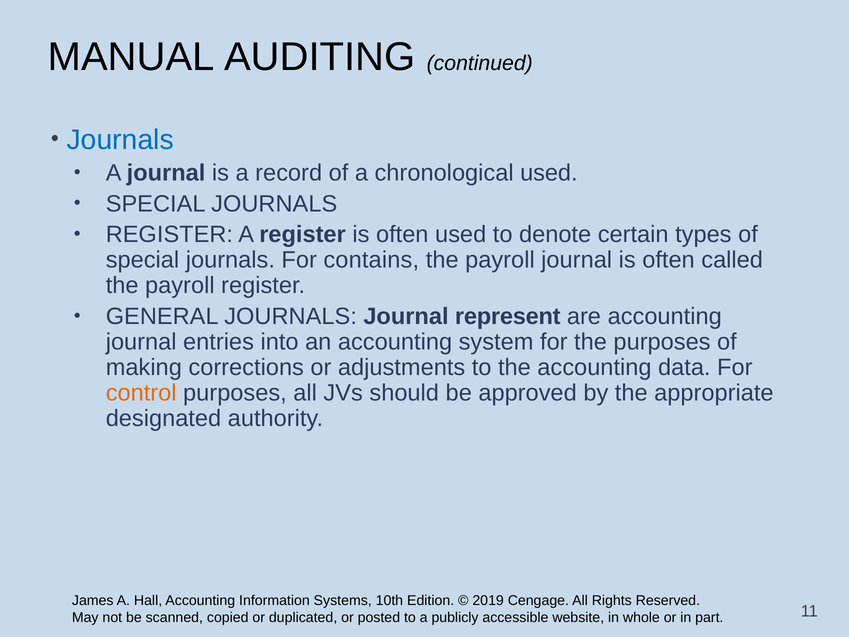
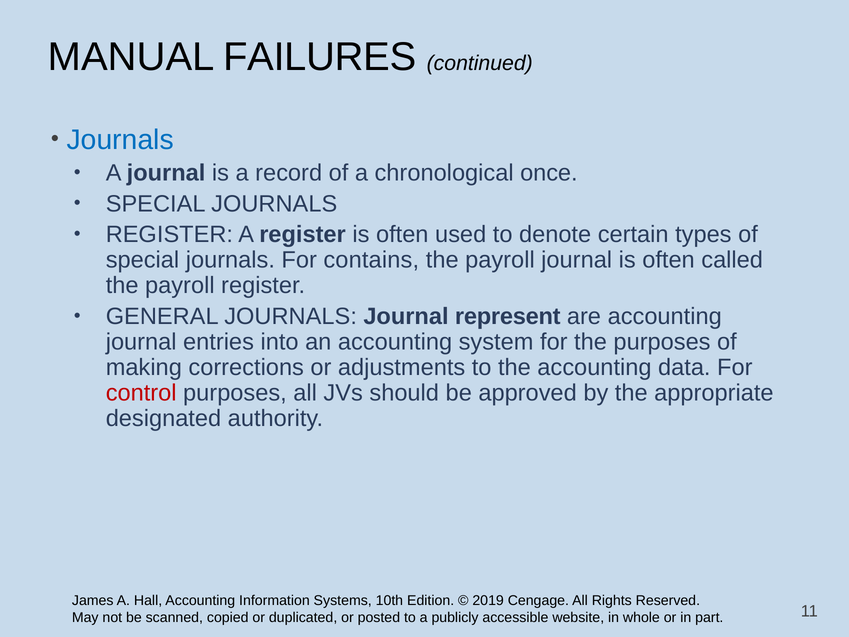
AUDITING: AUDITING -> FAILURES (320, 57)
chronological used: used -> once (549, 173)
control colour: orange -> red (141, 393)
